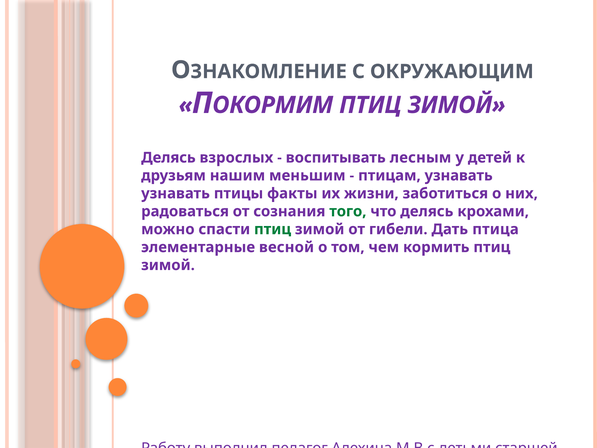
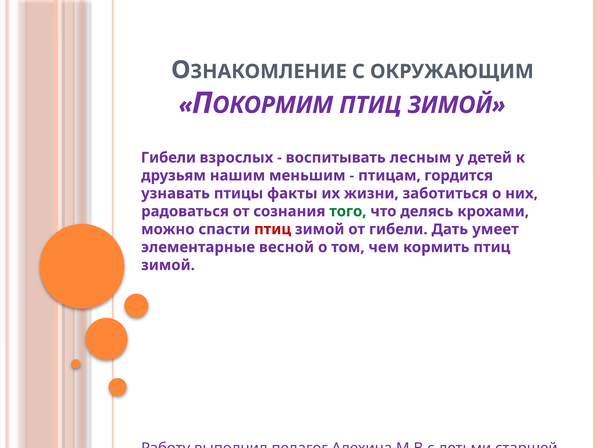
Делясь: Делясь -> Гибели (168, 158)
птицам узнавать: узнавать -> гордится (459, 175)
птиц colour: green -> red (273, 229)
птица: птица -> умеет (495, 229)
